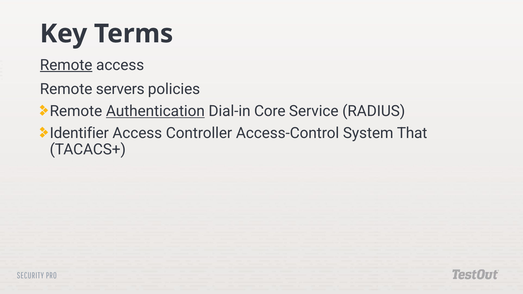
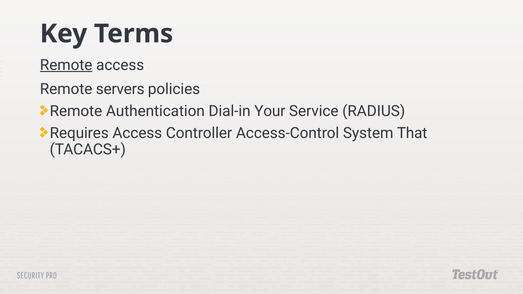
Authentication underline: present -> none (155, 111)
Core: Core -> Your (270, 111)
Identifier: Identifier -> Requires (79, 133)
